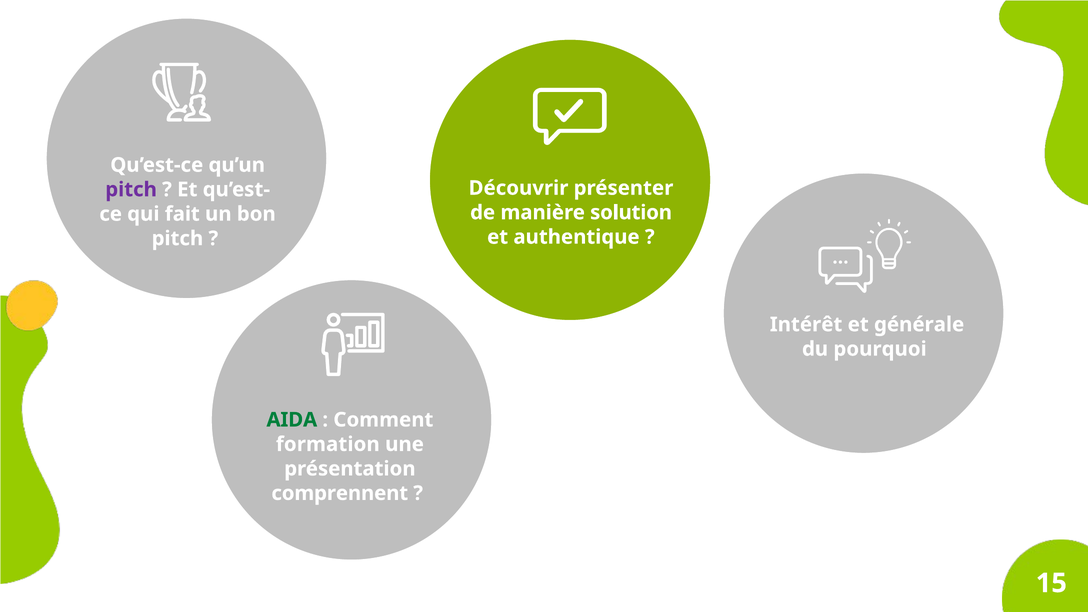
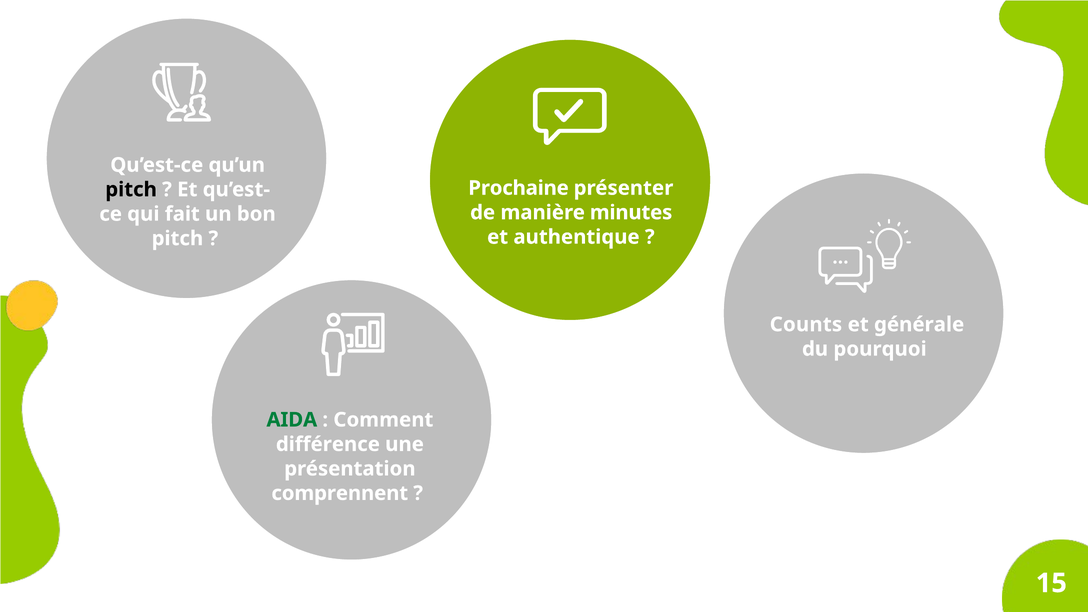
Découvrir: Découvrir -> Prochaine (519, 188)
pitch colour: purple -> black (131, 190)
solution: solution -> minutes (631, 213)
Intérêt: Intérêt -> Counts (806, 325)
formation: formation -> différence (328, 444)
